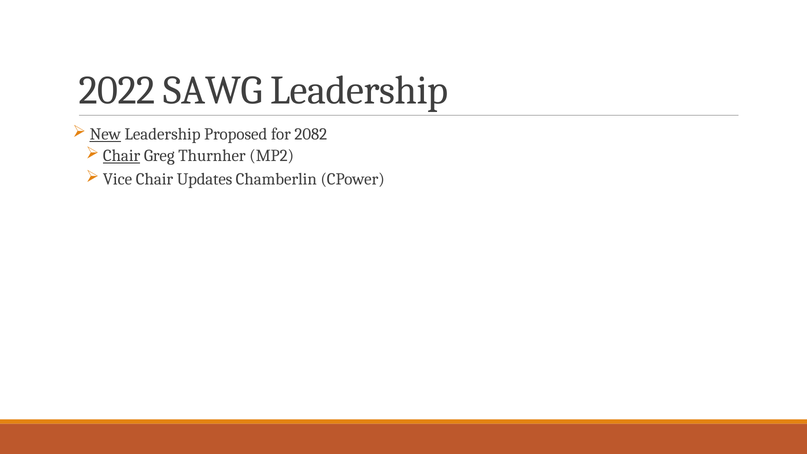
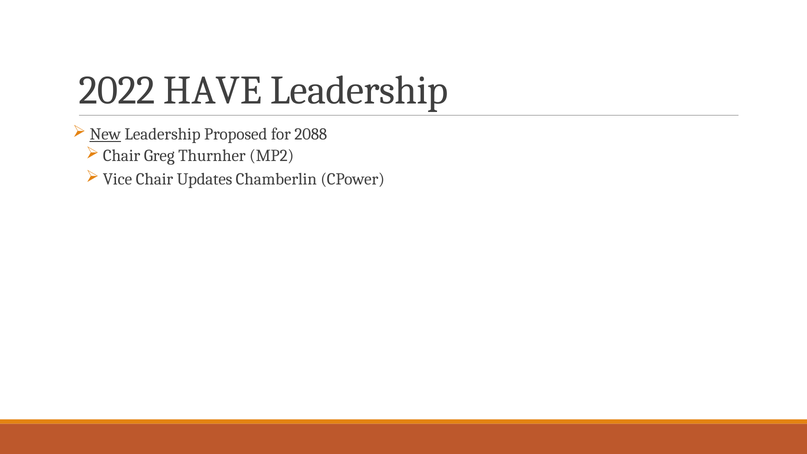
SAWG: SAWG -> HAVE (213, 90)
2082: 2082 -> 2088 (311, 134)
Chair underline: present -> none (122, 156)
